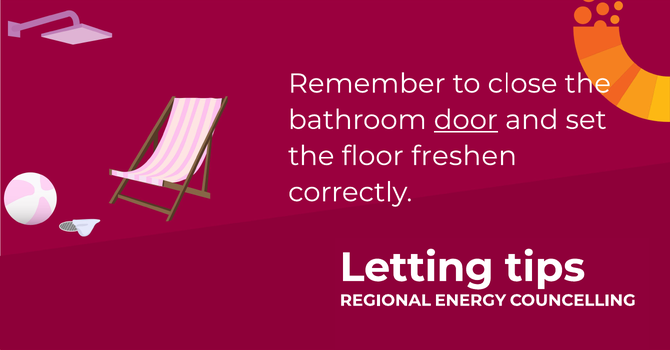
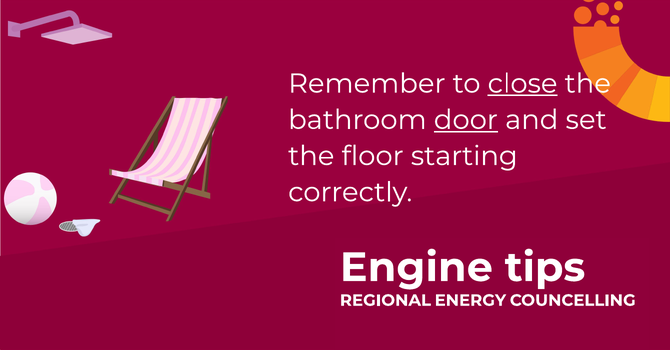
close underline: none -> present (523, 84)
freshen: freshen -> starting (464, 156)
Letting: Letting -> Engine (416, 268)
